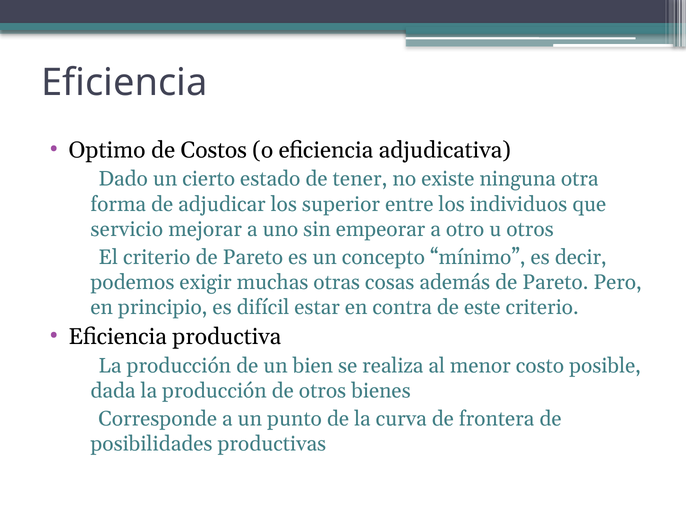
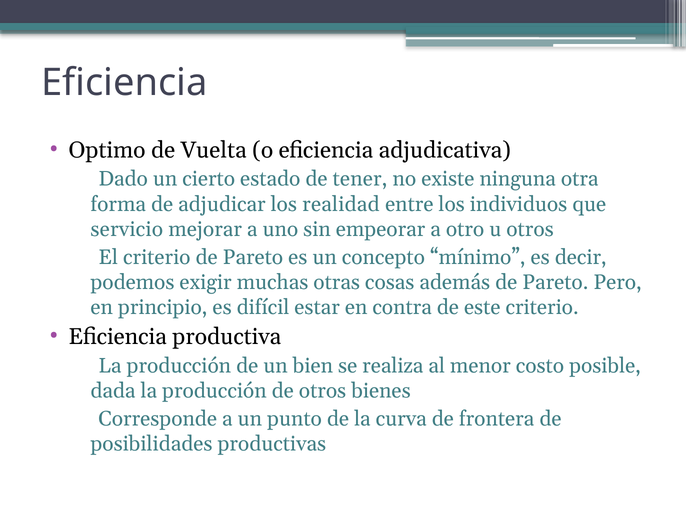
Costos: Costos -> Vuelta (214, 150)
superior: superior -> realidad (341, 204)
